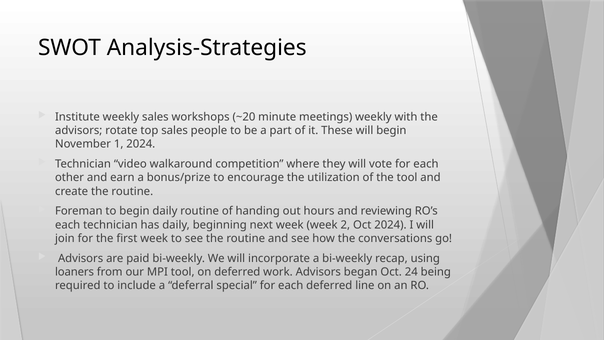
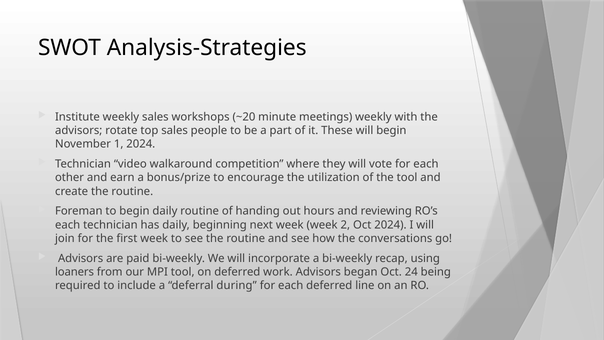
special: special -> during (237, 285)
